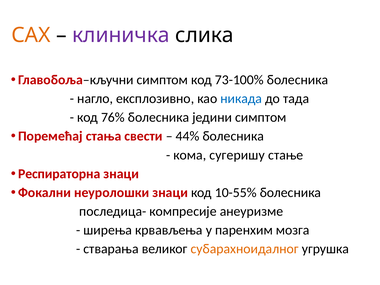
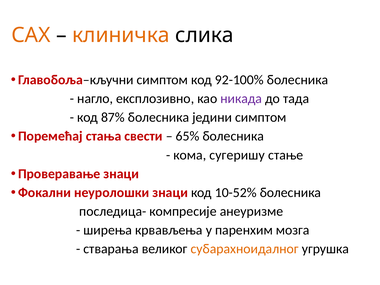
клиничка colour: purple -> orange (121, 35)
73-100%: 73-100% -> 92-100% (239, 80)
никада colour: blue -> purple (241, 99)
76%: 76% -> 87% (113, 117)
44%: 44% -> 65% (188, 136)
Респираторна: Респираторна -> Проверавање (59, 174)
10-55%: 10-55% -> 10-52% (236, 193)
